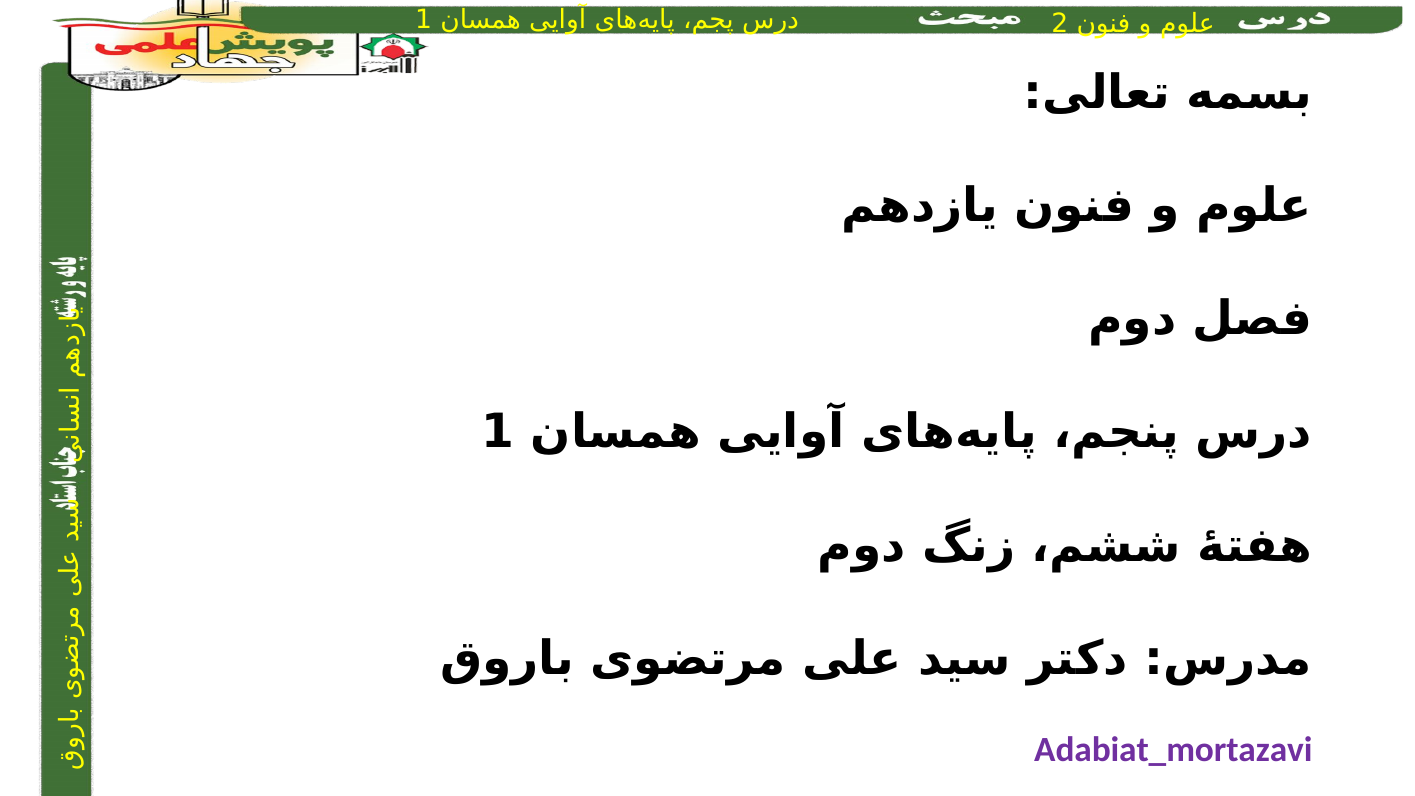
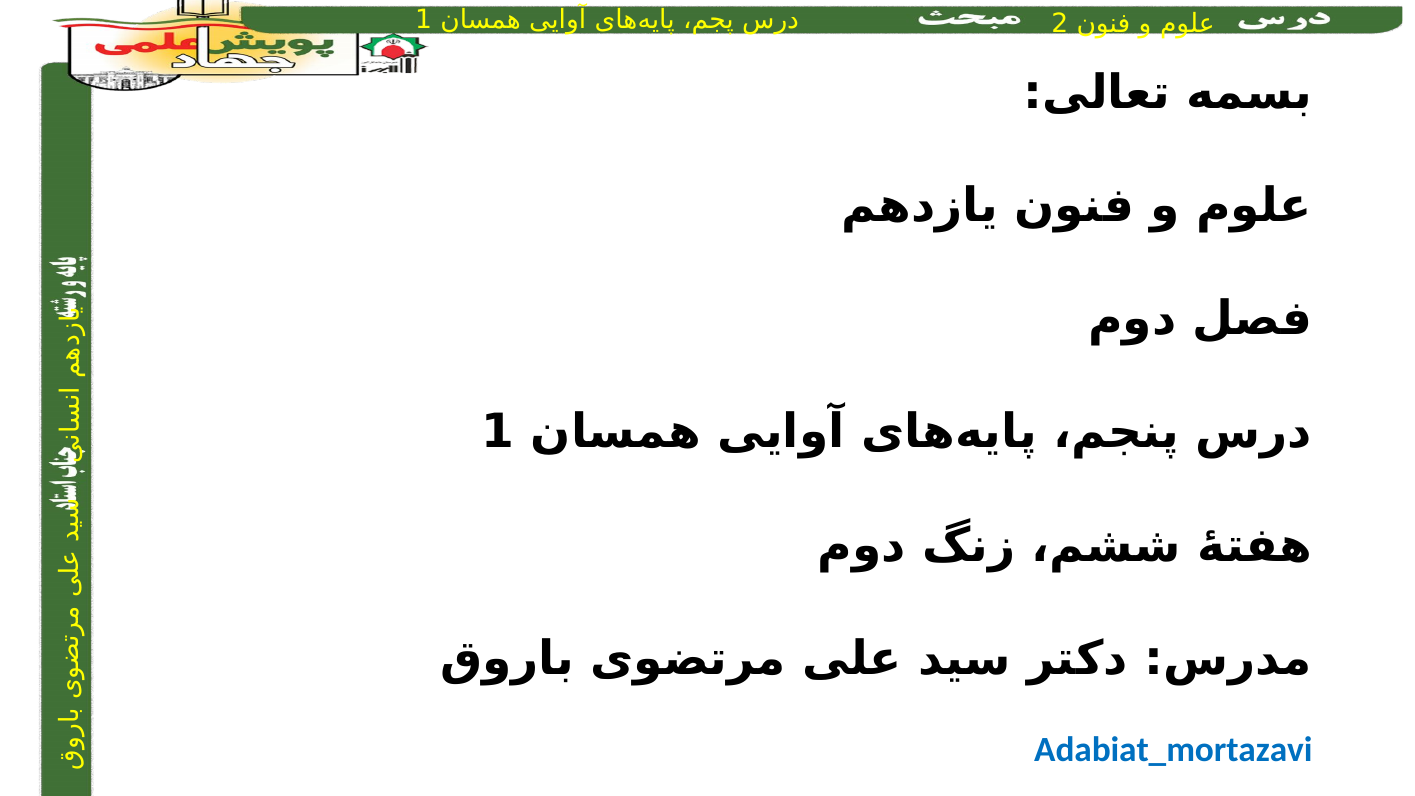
Adabiat_mortazavi colour: purple -> blue (1173, 750)
